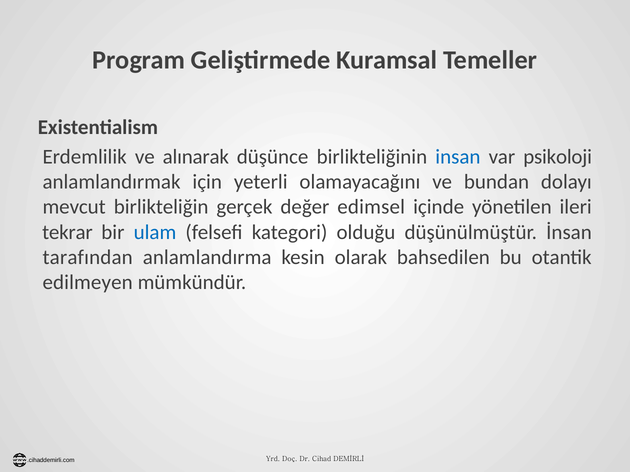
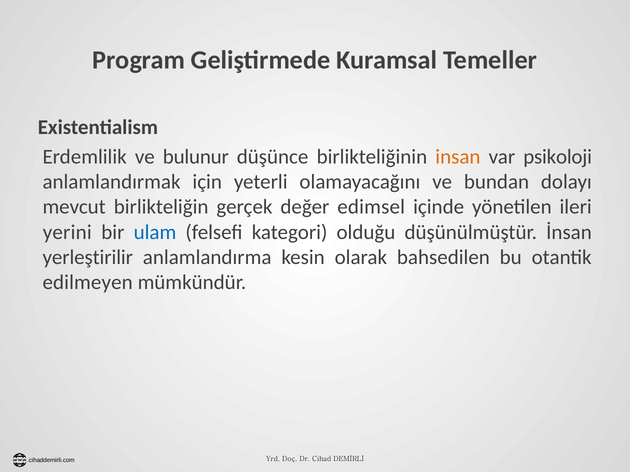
alınarak: alınarak -> bulunur (196, 157)
insan colour: blue -> orange (458, 157)
tekrar: tekrar -> yerini (67, 232)
tarafından: tarafından -> yerleştirilir (88, 258)
